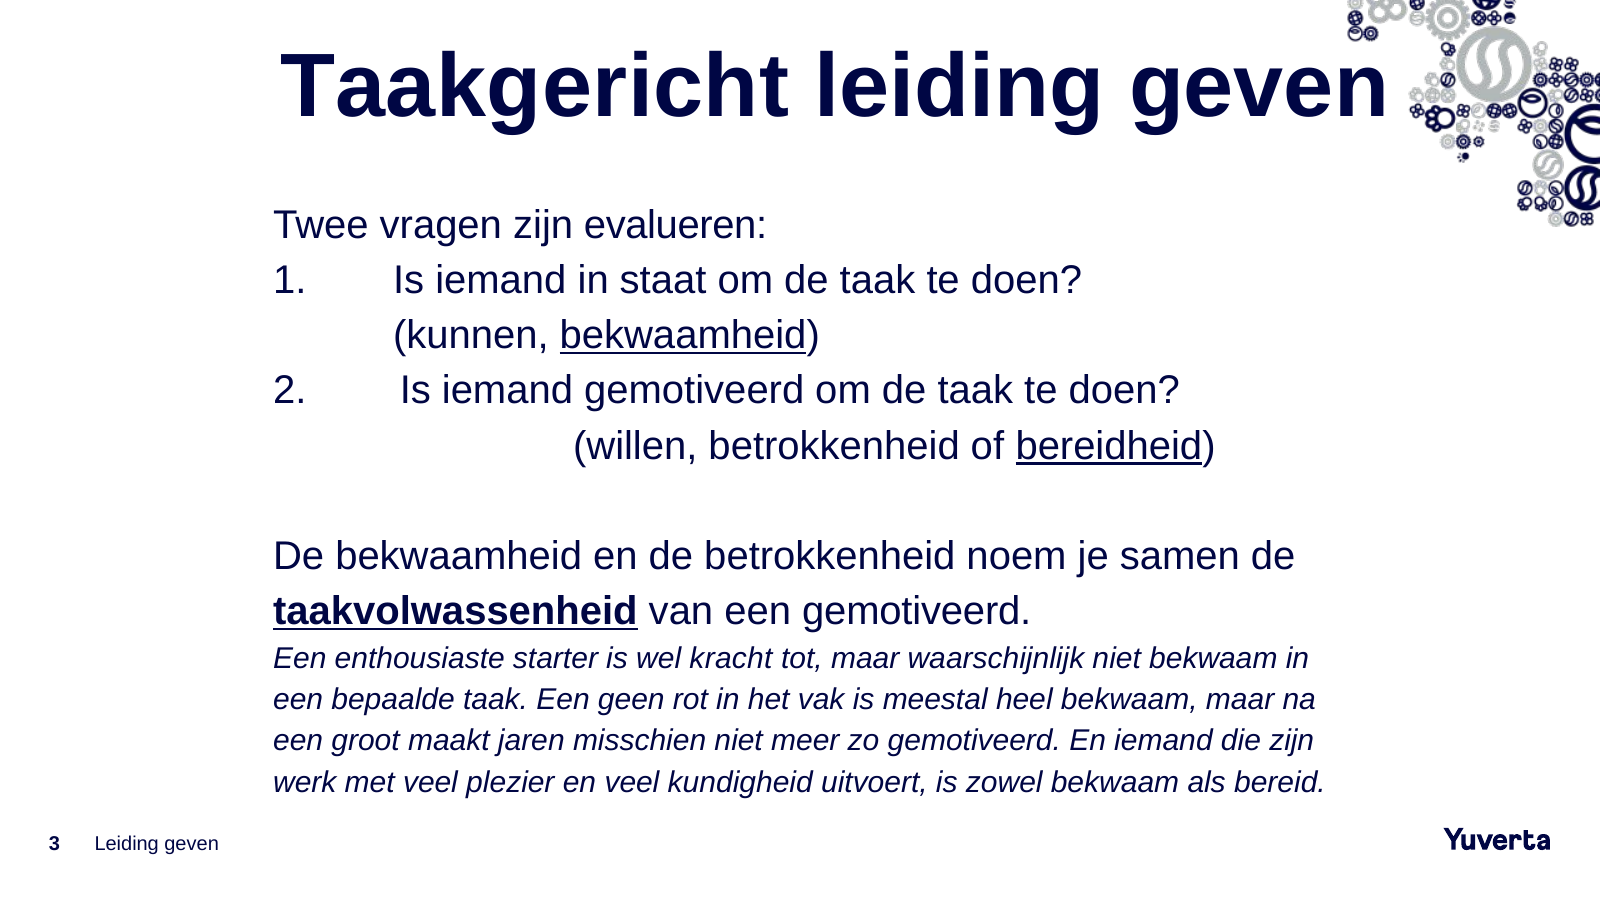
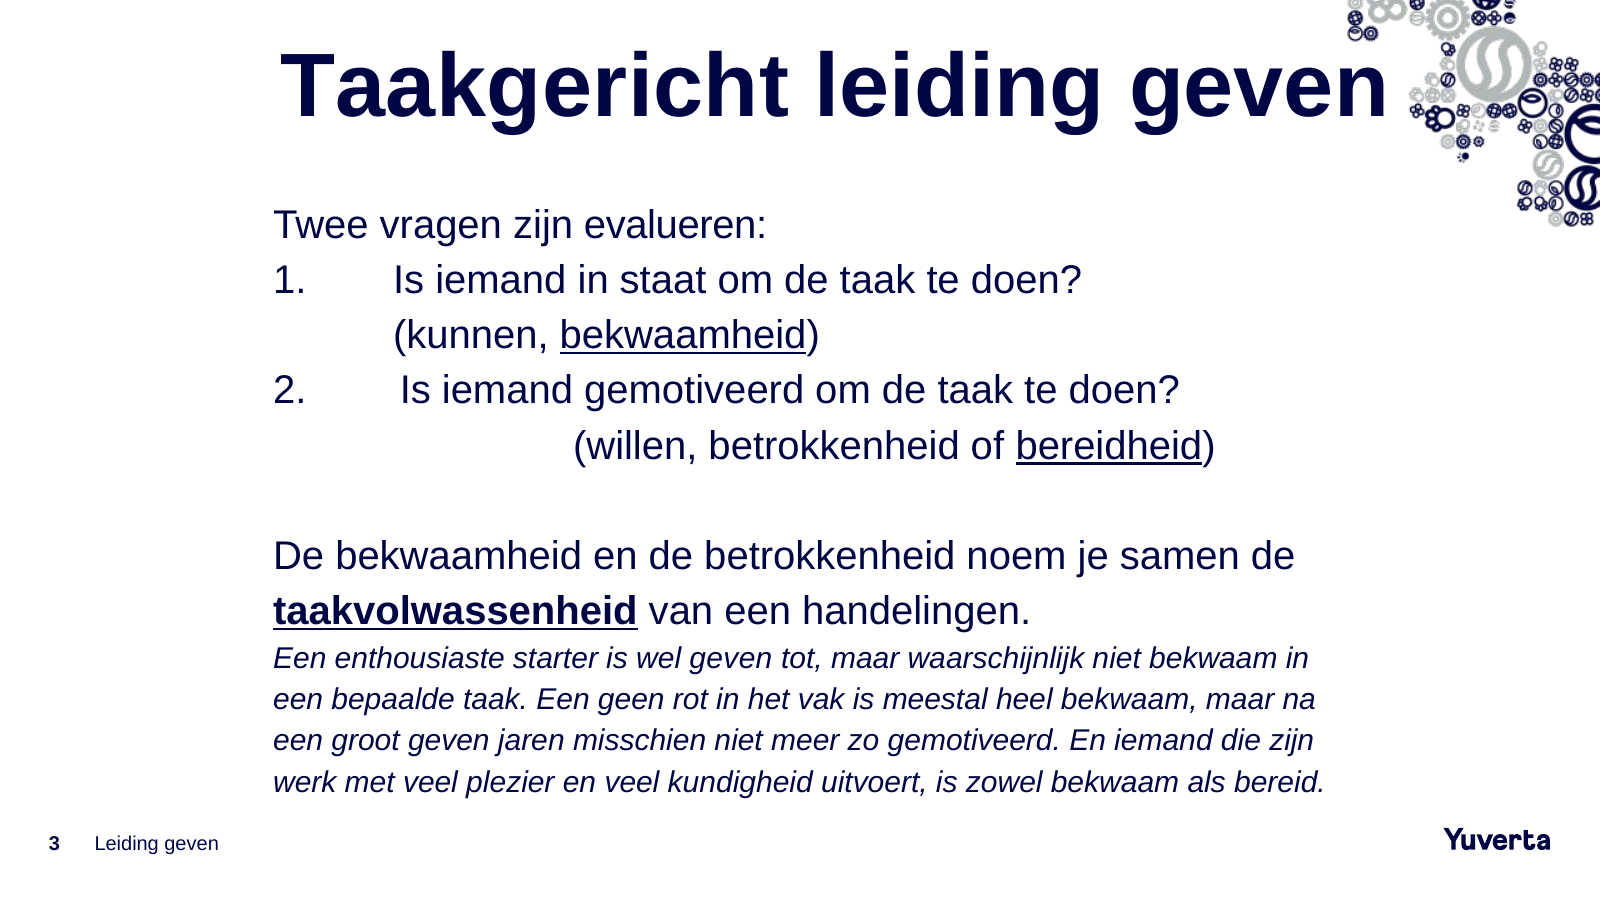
een gemotiveerd: gemotiveerd -> handelingen (917, 611)
wel kracht: kracht -> geven (731, 658)
groot maakt: maakt -> geven (449, 741)
